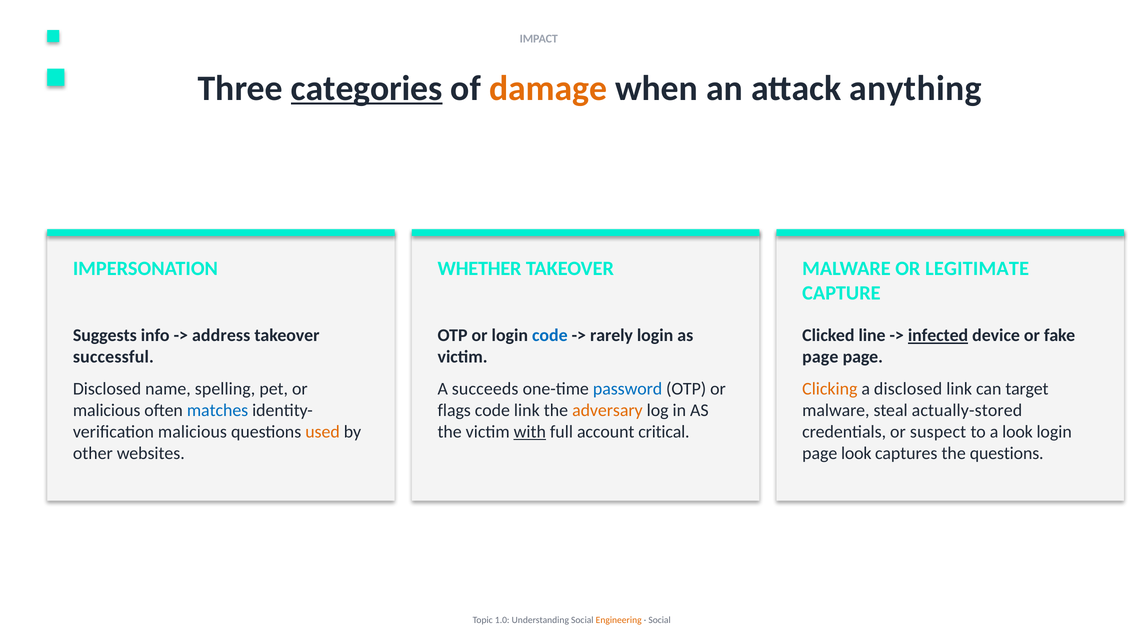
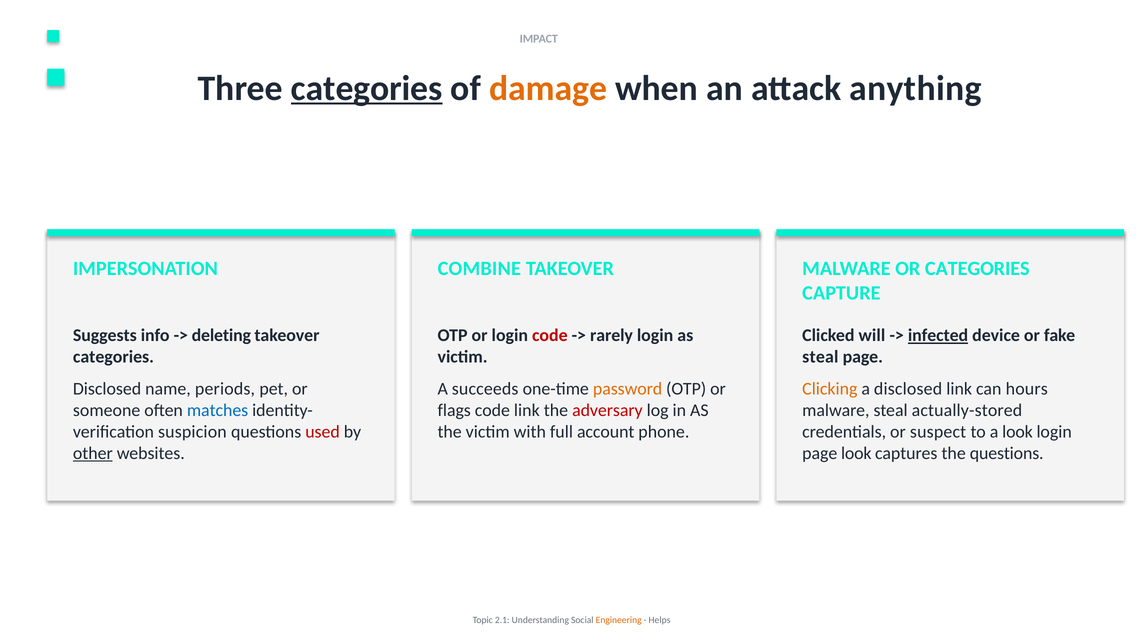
WHETHER: WHETHER -> COMBINE (479, 268)
OR LEGITIMATE: LEGITIMATE -> CATEGORIES (977, 268)
address: address -> deleting (221, 335)
code colour: blue -> red (550, 335)
line: line -> will (872, 335)
successful: successful -> categories (113, 357)
page: page -> steal (820, 357)
spelling: spelling -> periods (225, 389)
password colour: blue -> orange (628, 389)
target: target -> hours (1027, 389)
malicious: malicious -> someone (107, 410)
adversary colour: orange -> red (607, 410)
malicious: malicious -> suspicion (192, 431)
used colour: orange -> red (323, 431)
with underline: present -> none (530, 432)
critical: critical -> phone (664, 432)
other underline: none -> present (93, 453)
1.0: 1.0 -> 2.1 (502, 620)
Social: Social -> Helps (660, 620)
